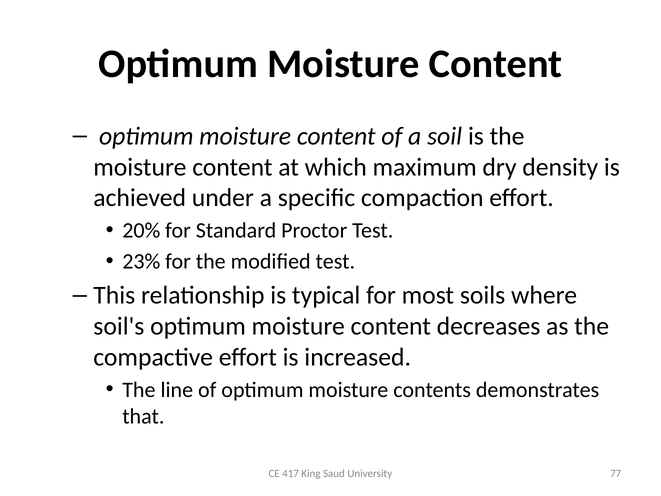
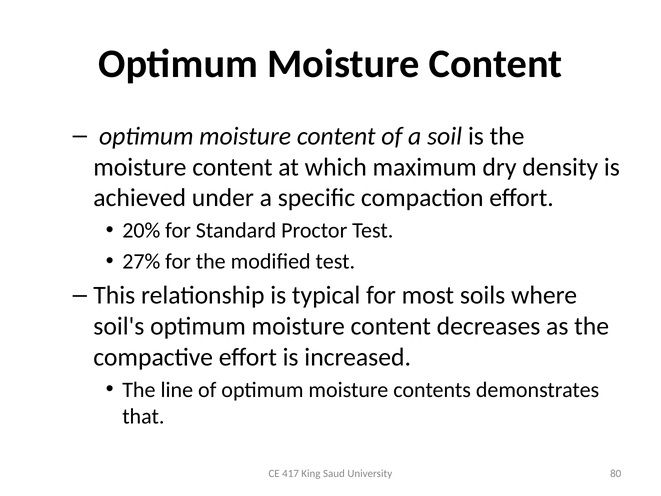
23%: 23% -> 27% (141, 261)
77: 77 -> 80 (616, 473)
